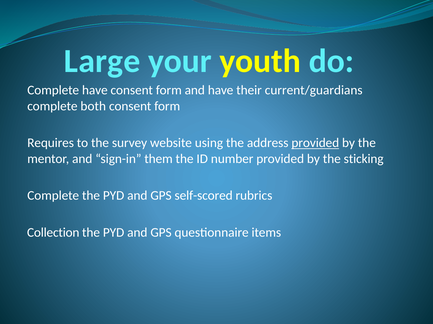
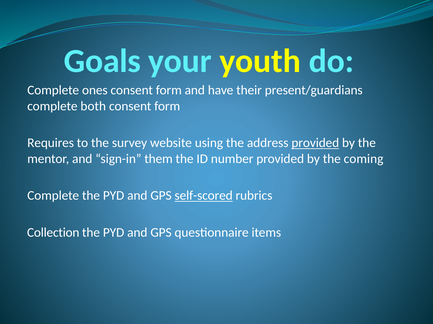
Large: Large -> Goals (102, 61)
Complete have: have -> ones (95, 90)
current/guardians: current/guardians -> present/guardians (314, 90)
sticking: sticking -> coming (364, 159)
self-scored underline: none -> present (204, 196)
